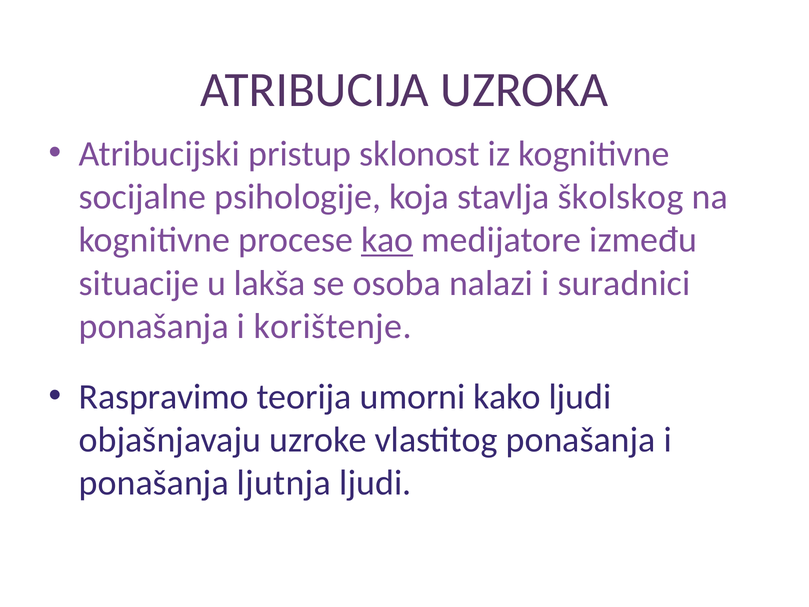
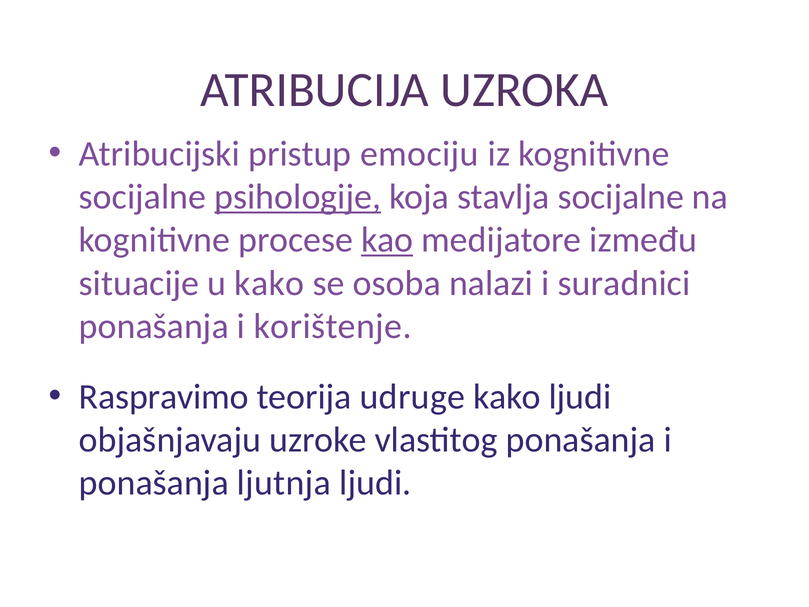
sklonost: sklonost -> emociju (419, 154)
psihologije underline: none -> present (298, 197)
stavlja školskog: školskog -> socijalne (621, 197)
u lakša: lakša -> kako (269, 283)
umorni: umorni -> udruge (412, 397)
